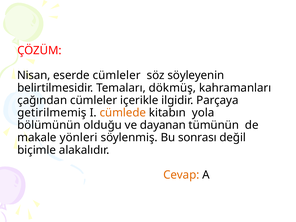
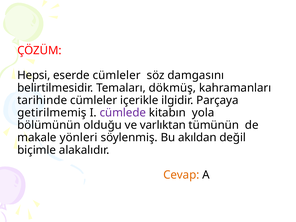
Nisan: Nisan -> Hepsi (34, 75)
söyleyenin: söyleyenin -> damgasını (196, 75)
çağından: çağından -> tarihinde (42, 100)
cümlede colour: orange -> purple (123, 113)
dayanan: dayanan -> varlıktan (163, 125)
sonrası: sonrası -> akıldan (197, 138)
